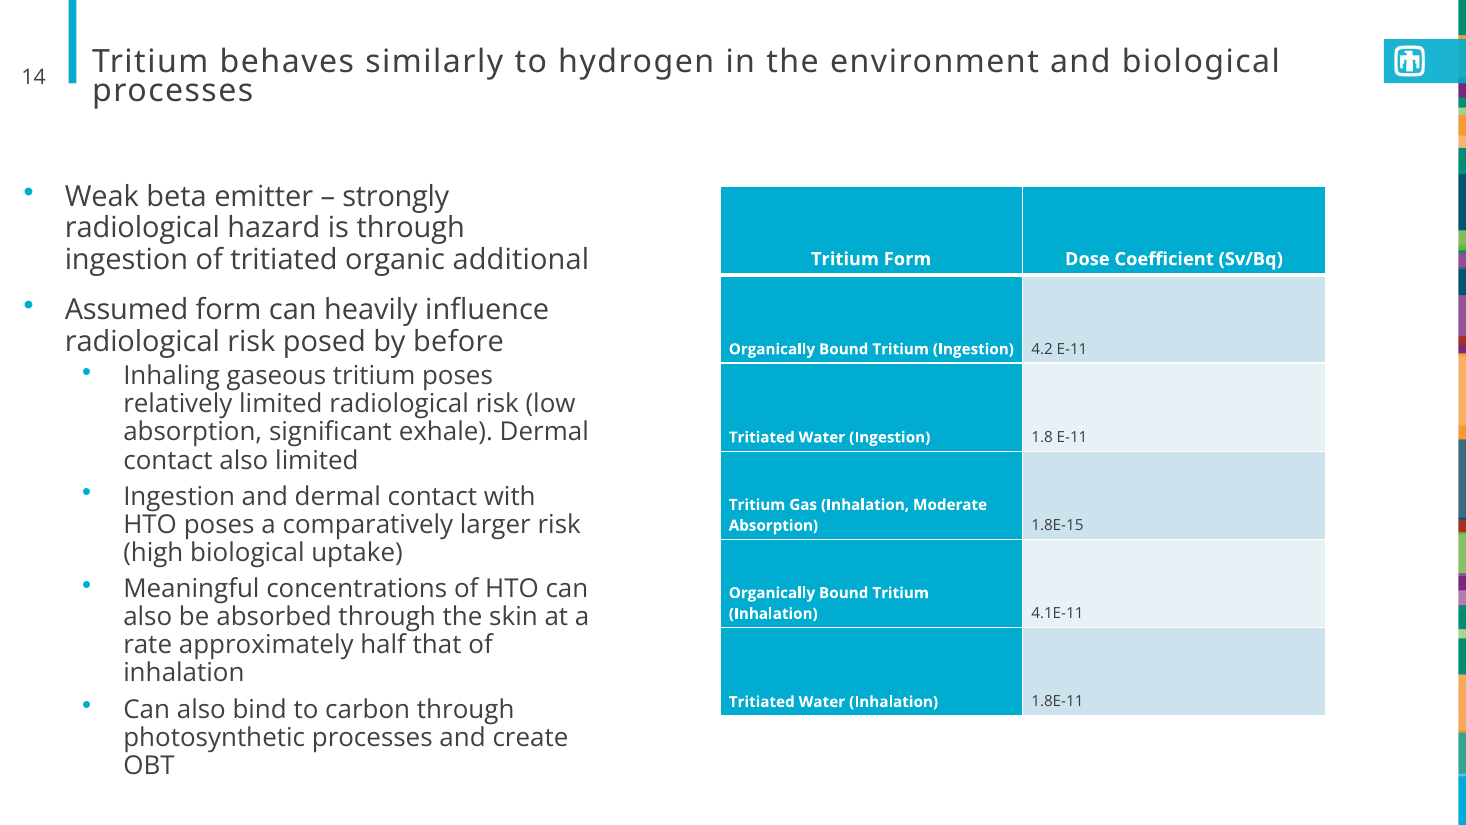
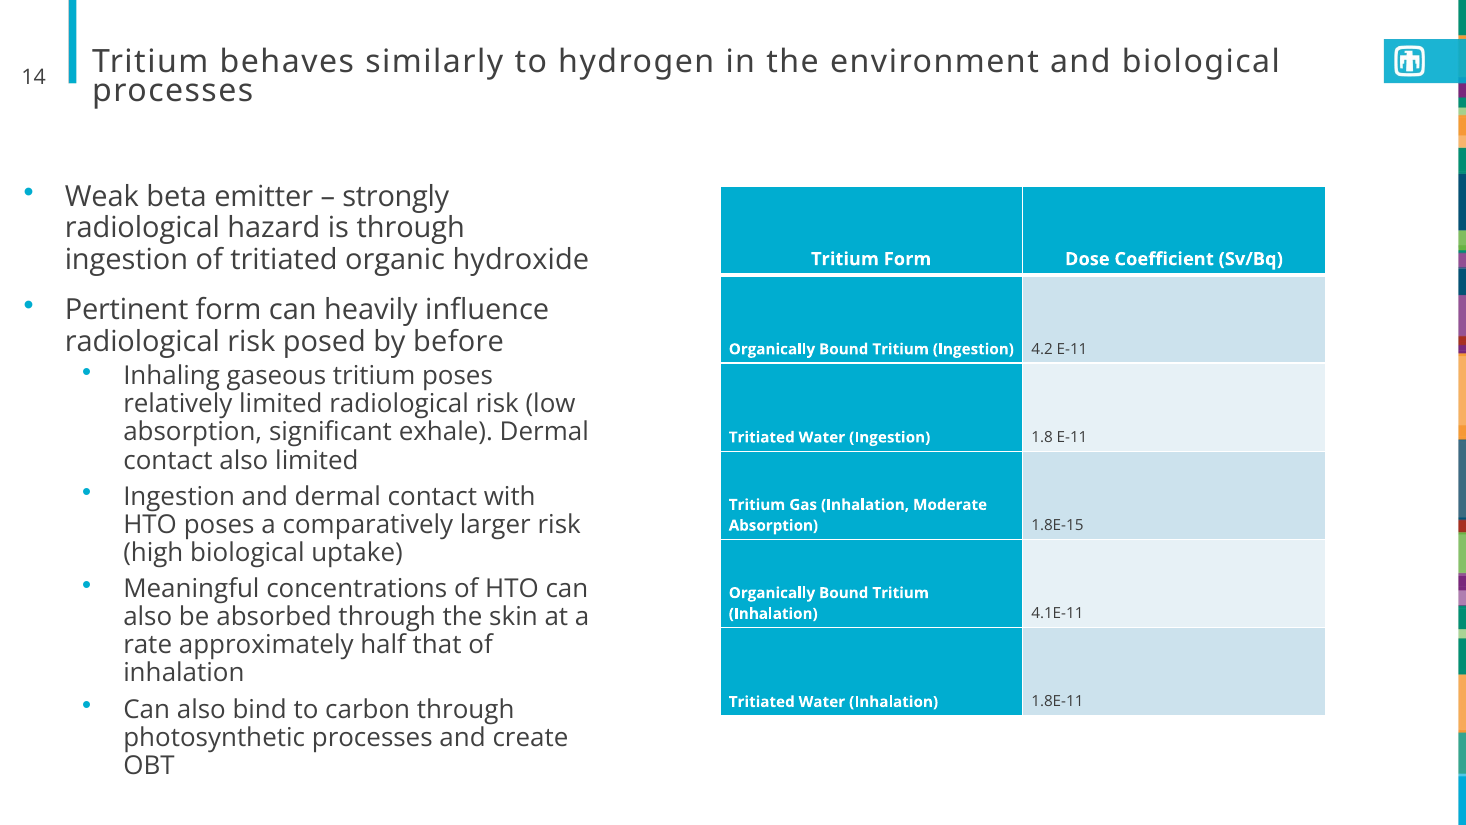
additional: additional -> hydroxide (521, 259)
Assumed: Assumed -> Pertinent (127, 310)
